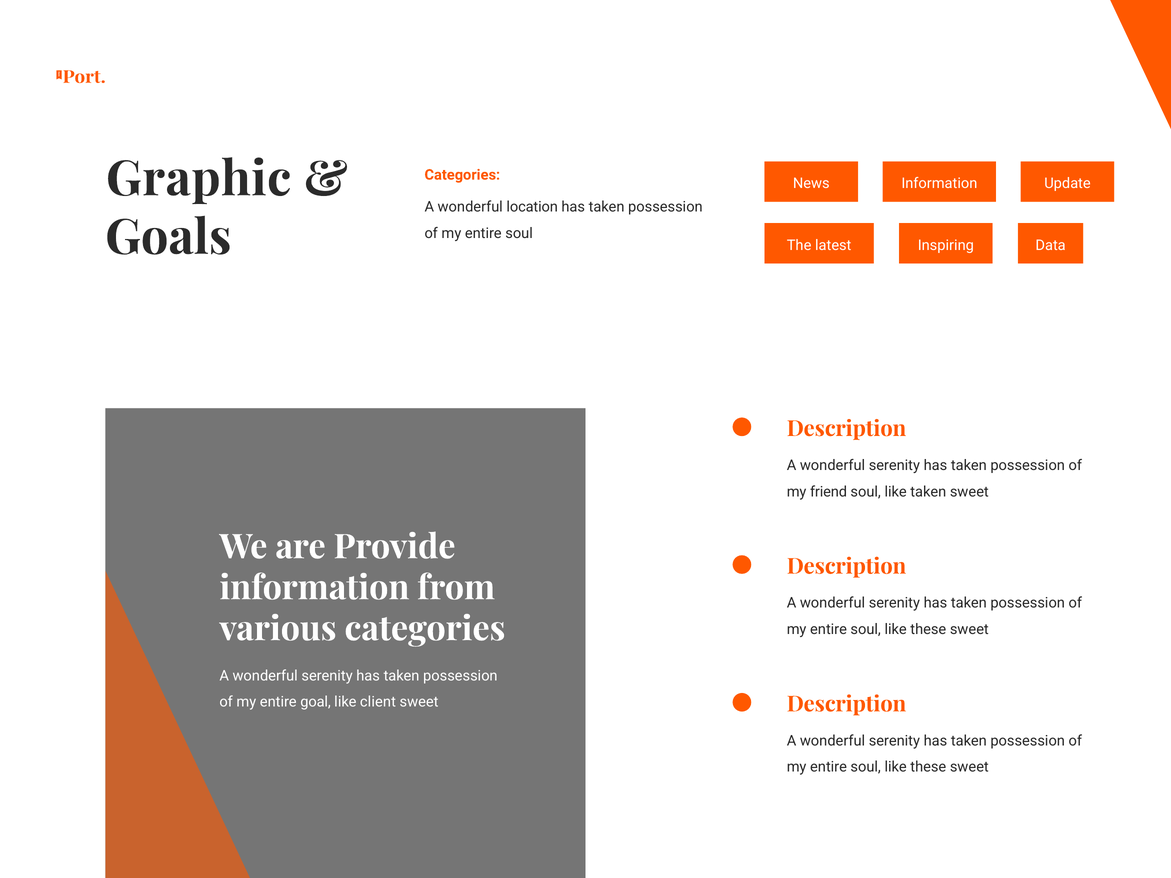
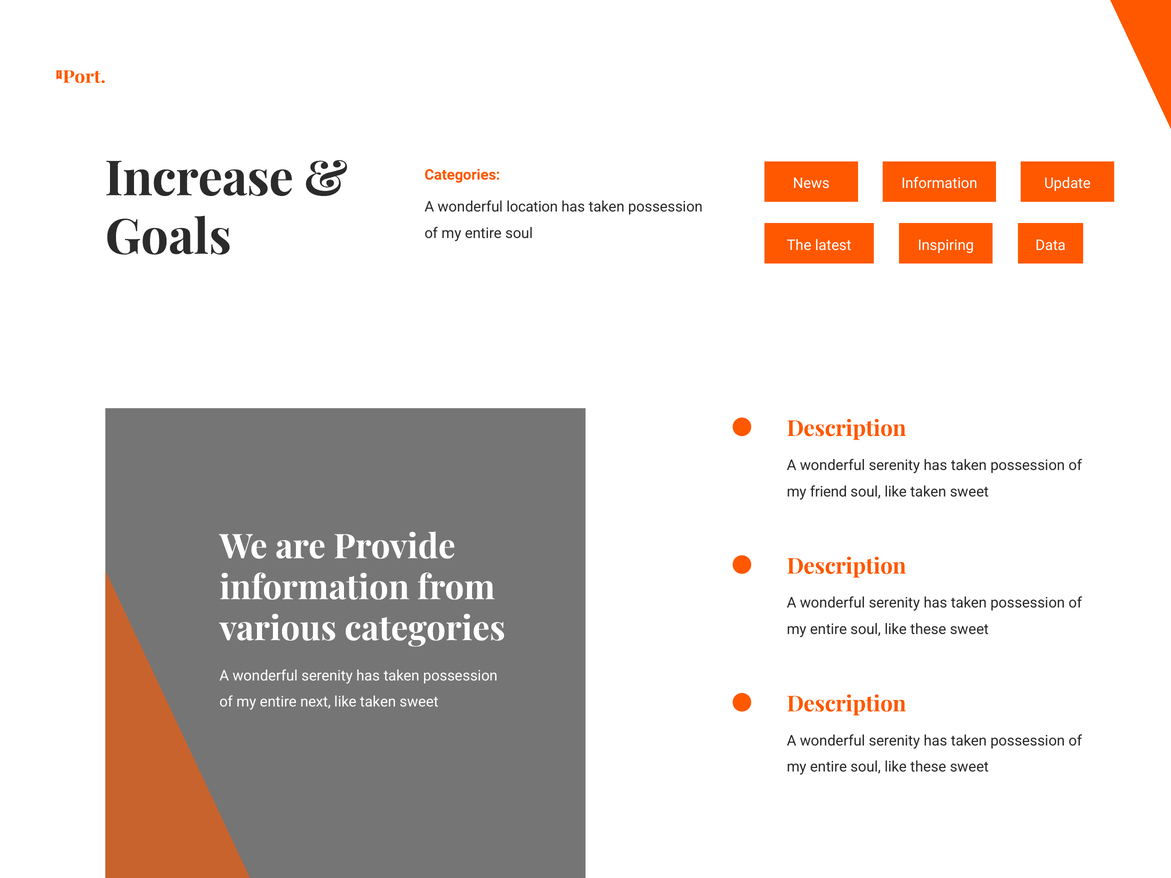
Graphic: Graphic -> Increase (199, 179)
goal: goal -> next (316, 702)
client: client -> taken (378, 702)
